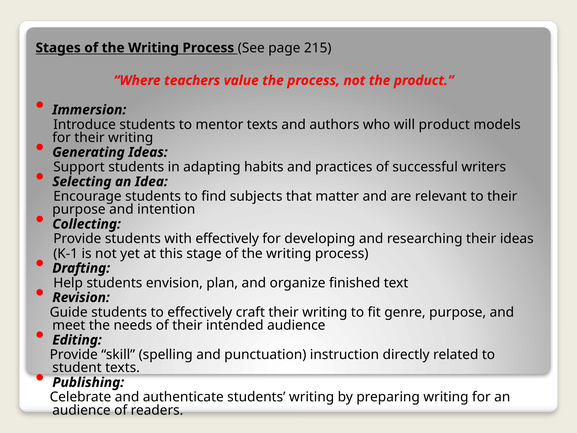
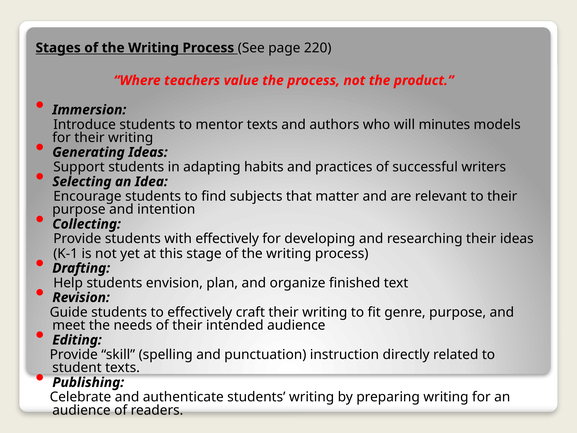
215: 215 -> 220 (318, 48)
will product: product -> minutes (444, 124)
